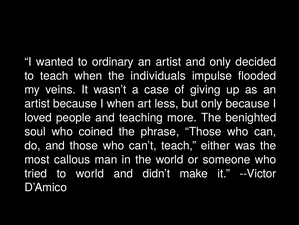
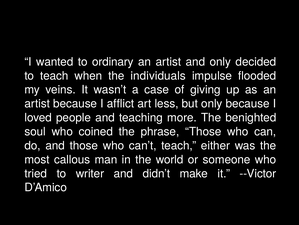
I when: when -> afflict (121, 103)
to world: world -> writer (90, 173)
